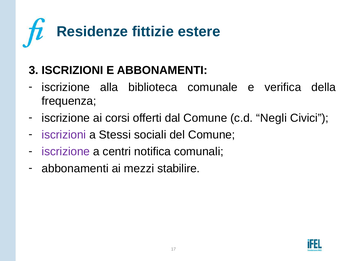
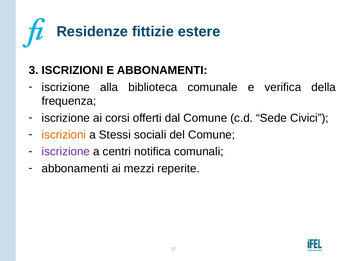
Negli: Negli -> Sede (272, 118)
iscrizioni colour: purple -> orange (64, 134)
stabilire: stabilire -> reperite (179, 168)
